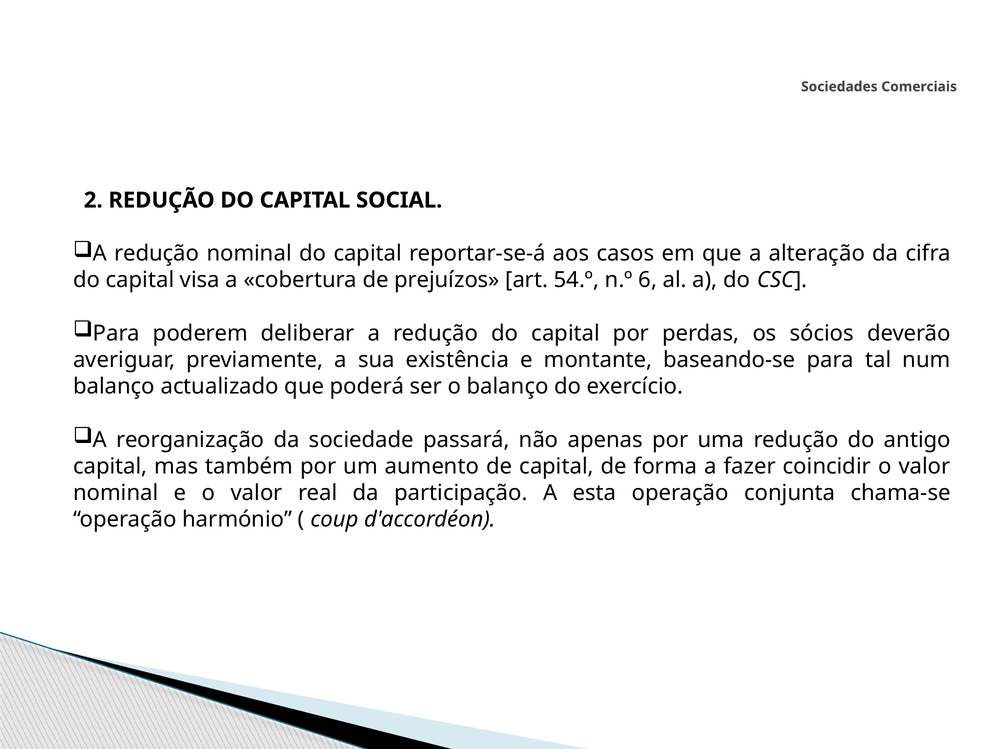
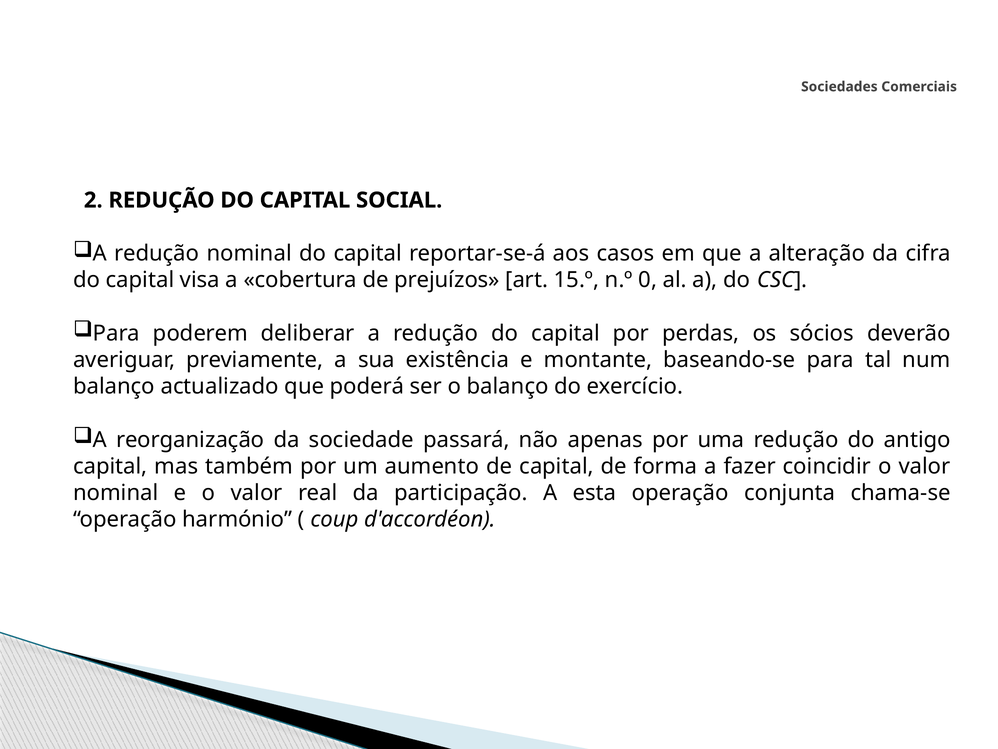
54.º: 54.º -> 15.º (577, 280)
6: 6 -> 0 (648, 280)
